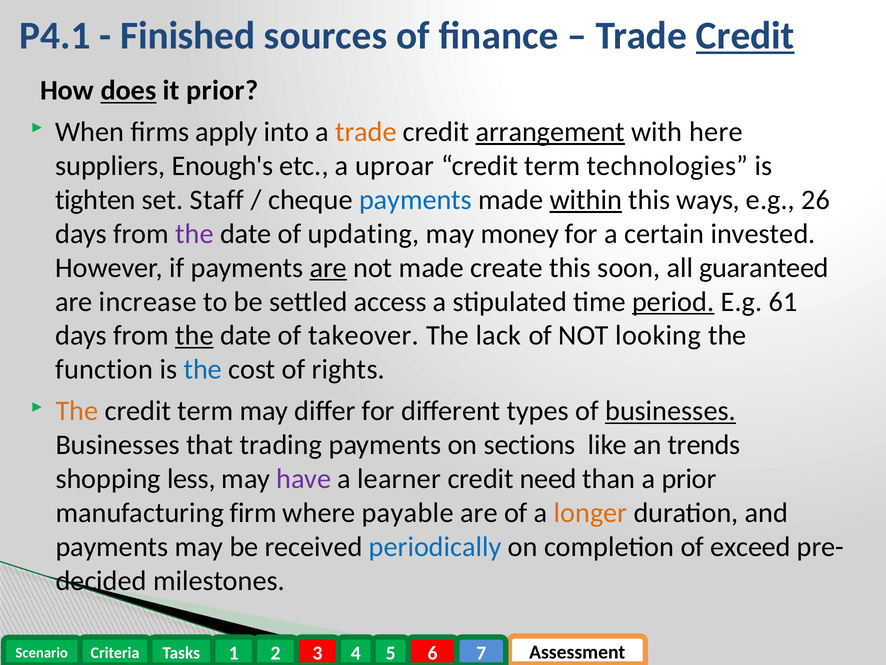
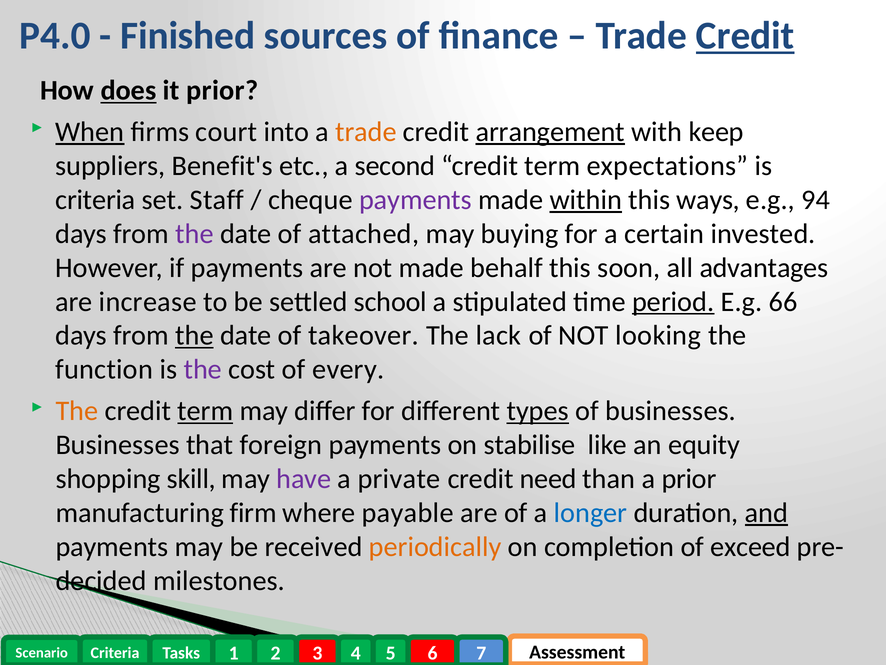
P4.1: P4.1 -> P4.0 (55, 36)
When underline: none -> present (90, 132)
apply: apply -> court (226, 132)
here: here -> keep (716, 132)
Enough's: Enough's -> Benefit's (222, 166)
uproar: uproar -> second (395, 166)
technologies: technologies -> expectations (667, 166)
tighten: tighten -> criteria (95, 200)
payments colour: blue -> purple (415, 200)
26: 26 -> 94 (816, 200)
updating: updating -> attached (364, 234)
money: money -> buying (520, 234)
are underline: present -> none (328, 268)
create: create -> behalf (507, 268)
guaranteed: guaranteed -> advantages (764, 268)
access: access -> school (390, 301)
61: 61 -> 66 (783, 301)
the colour: blue -> purple (203, 369)
rights: rights -> every (348, 369)
term underline: none -> present (205, 411)
types underline: none -> present (538, 411)
businesses underline: present -> none (670, 411)
trading: trading -> foreign (281, 445)
sections: sections -> stabilise (530, 445)
trends: trends -> equity (704, 445)
less: less -> skill (191, 479)
learner: learner -> private (399, 479)
longer colour: orange -> blue (591, 512)
and underline: none -> present (766, 512)
periodically colour: blue -> orange (435, 546)
